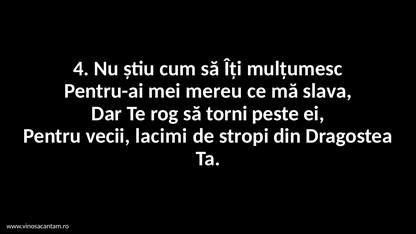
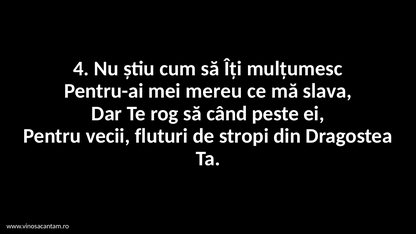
torni: torni -> când (227, 114)
lacimi: lacimi -> fluturi (161, 136)
